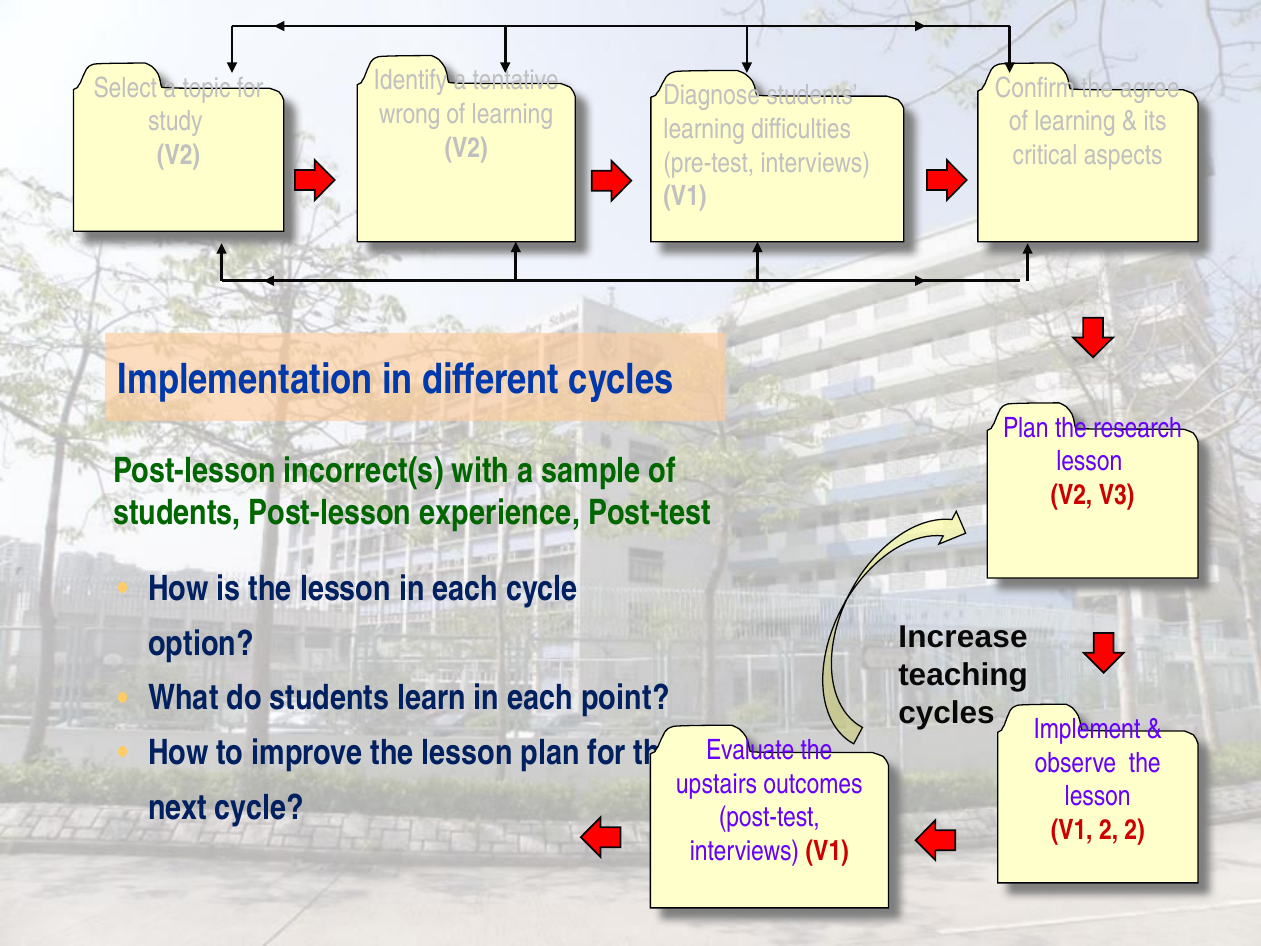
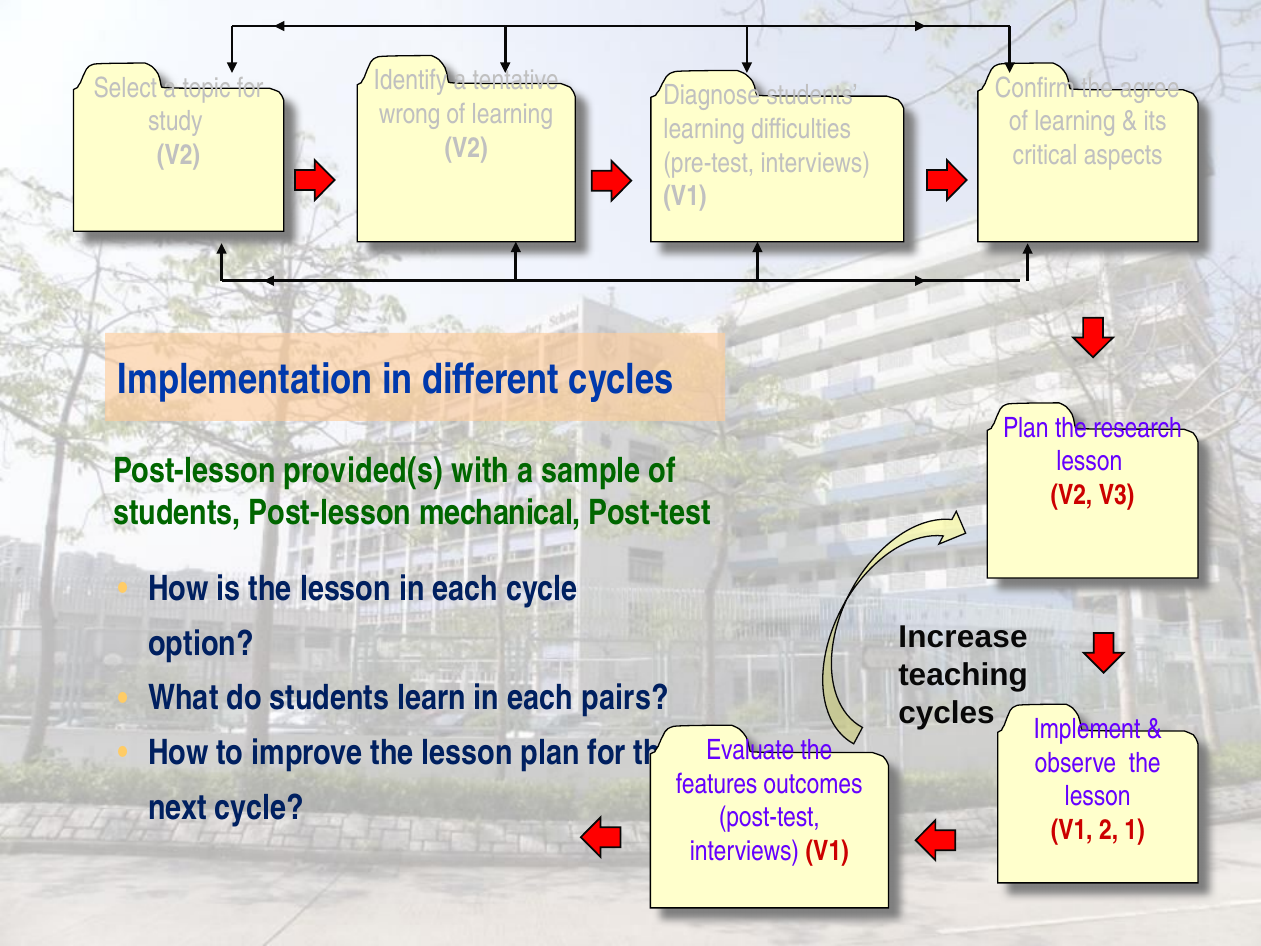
incorrect(s: incorrect(s -> provided(s (363, 471)
experience: experience -> mechanical (500, 513)
point: point -> pairs (625, 698)
upstairs: upstairs -> features (717, 784)
2 2: 2 -> 1 (1135, 830)
